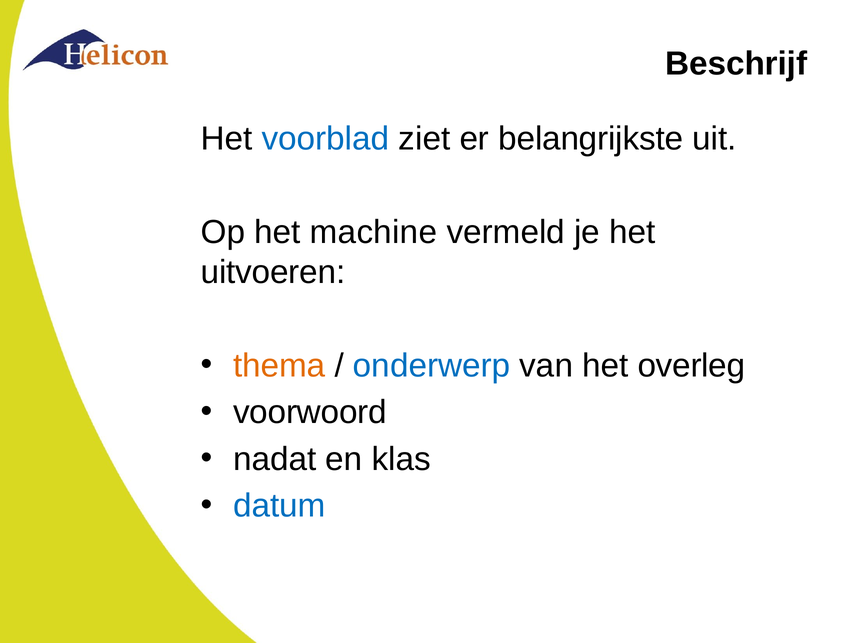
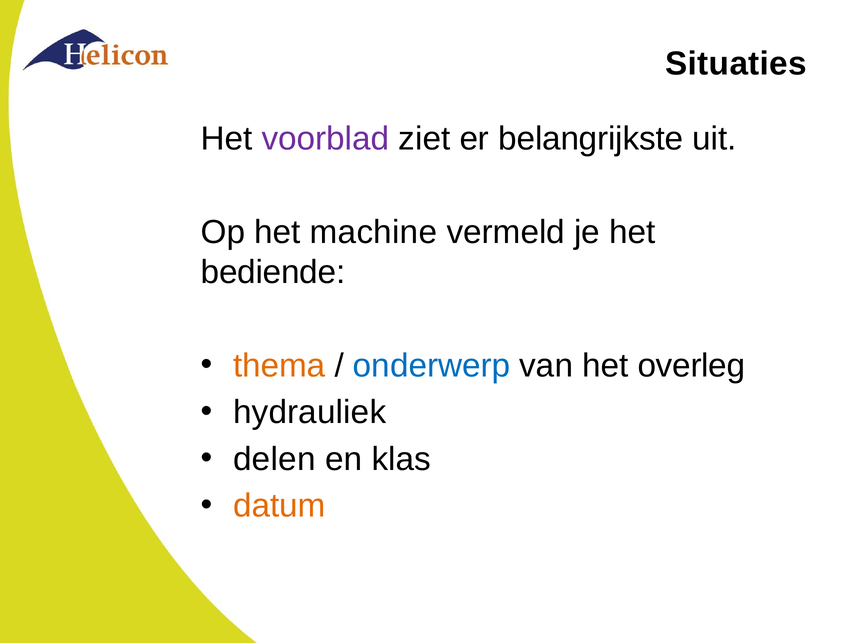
Beschrijf: Beschrijf -> Situaties (736, 64)
voorblad colour: blue -> purple (326, 139)
uitvoeren: uitvoeren -> bediende (273, 272)
voorwoord: voorwoord -> hydrauliek (310, 412)
nadat: nadat -> delen (274, 459)
datum colour: blue -> orange (279, 506)
